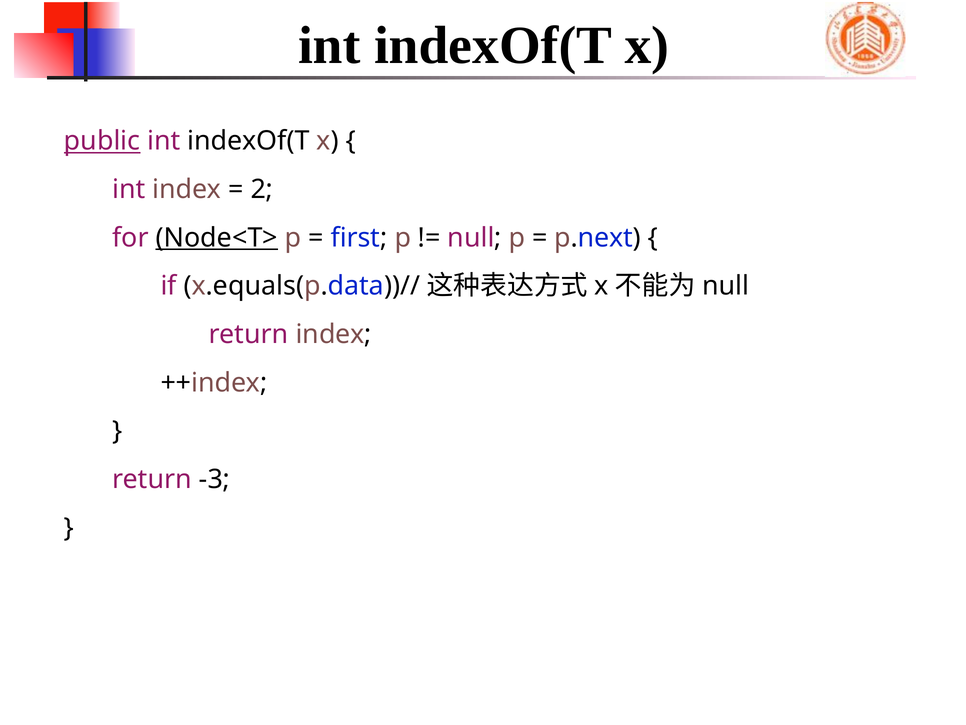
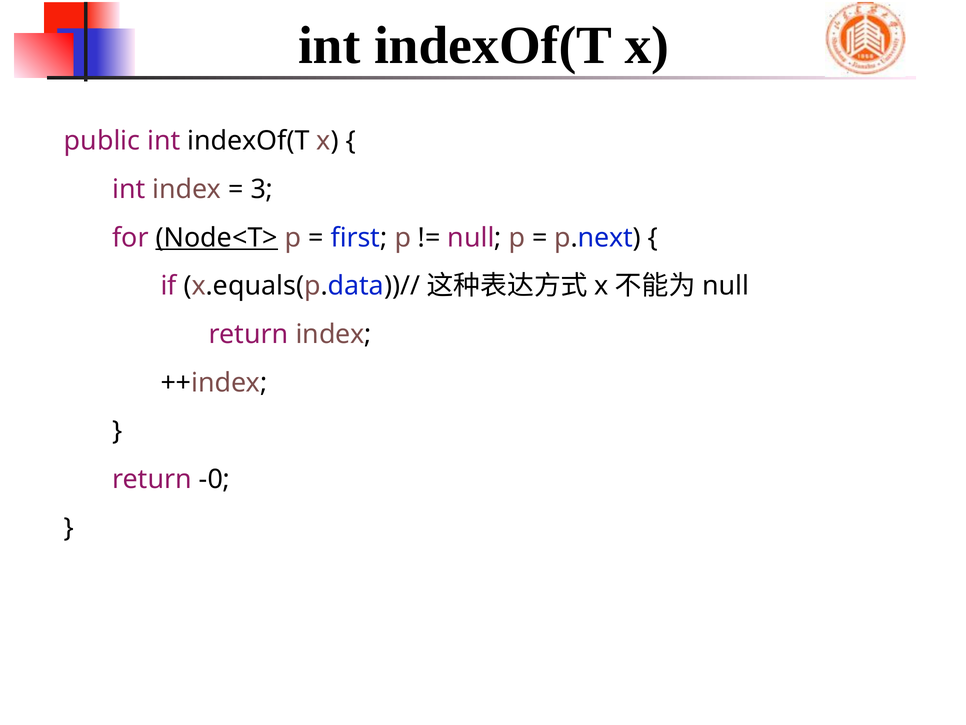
public underline: present -> none (102, 141)
2: 2 -> 3 (262, 189)
-3: -3 -> -0 (215, 479)
